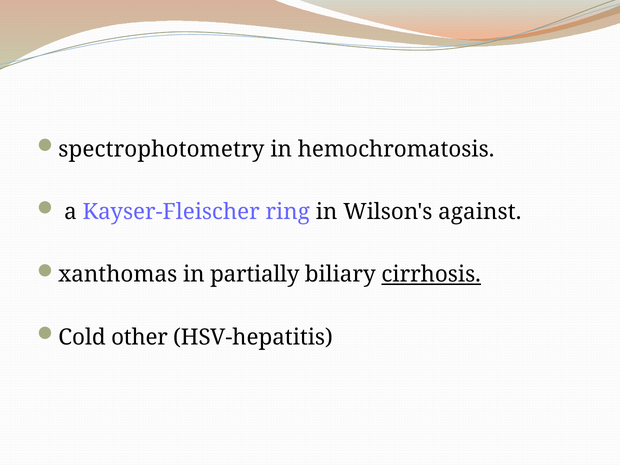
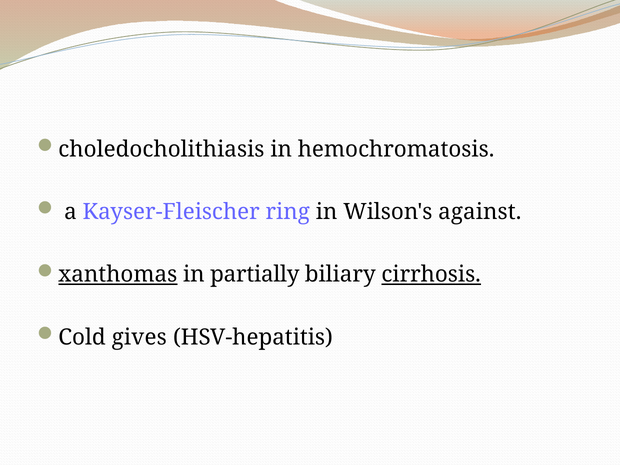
spectrophotometry: spectrophotometry -> choledocholithiasis (161, 149)
xanthomas underline: none -> present (118, 275)
other: other -> gives (139, 337)
